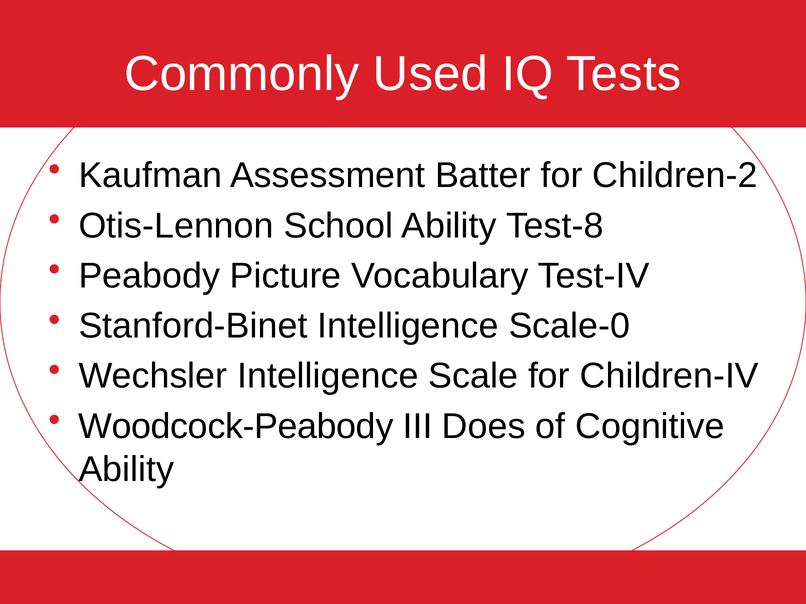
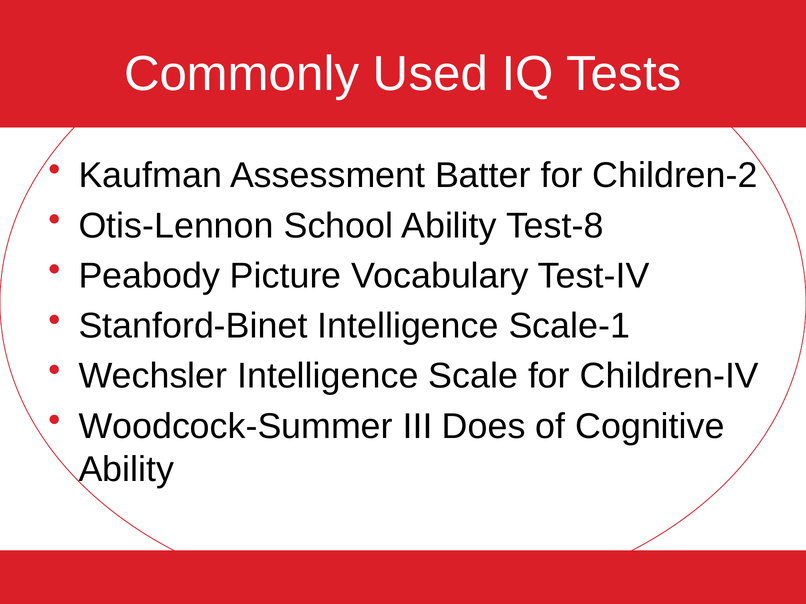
Scale-0: Scale-0 -> Scale-1 (569, 326)
Woodcock-Peabody: Woodcock-Peabody -> Woodcock-Summer (236, 427)
